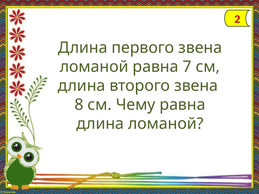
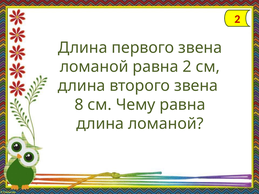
равна 7: 7 -> 2 (187, 67)
